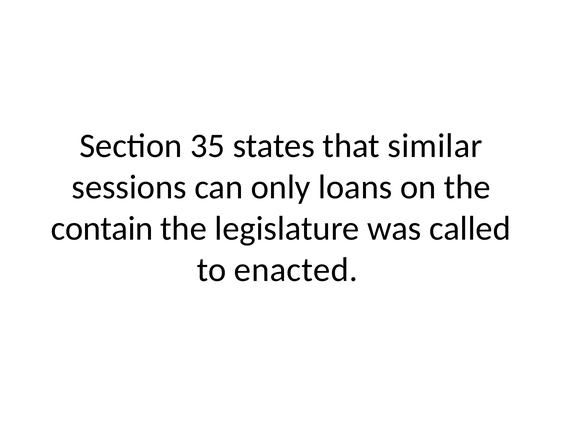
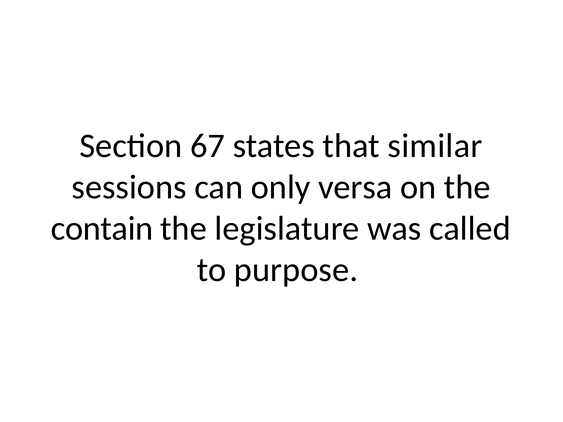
35: 35 -> 67 (207, 146)
loans: loans -> versa (355, 187)
enacted: enacted -> purpose (296, 270)
